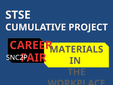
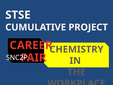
MATERIALS: MATERIALS -> CHEMISTRY (76, 49)
